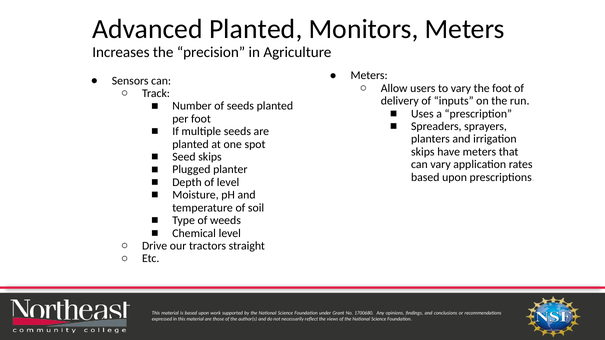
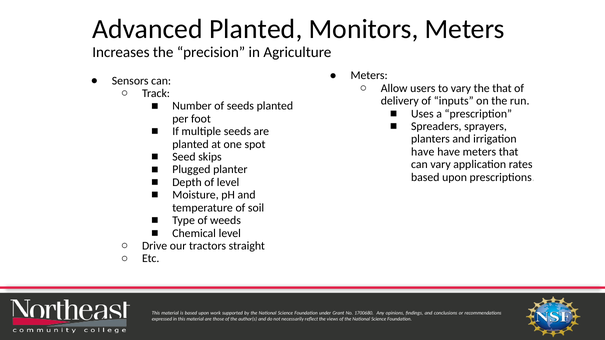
the foot: foot -> that (502, 88)
skips: skips -> have (423, 152)
